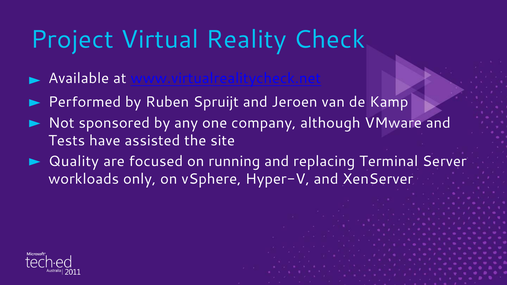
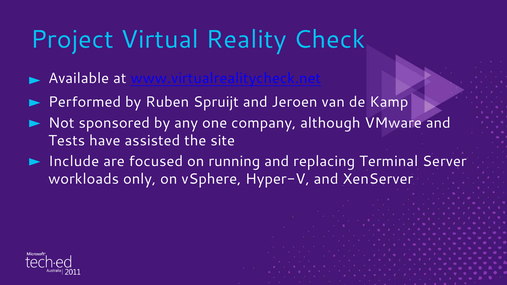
Quality: Quality -> Include (74, 161)
